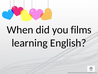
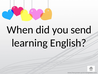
films: films -> send (81, 30)
